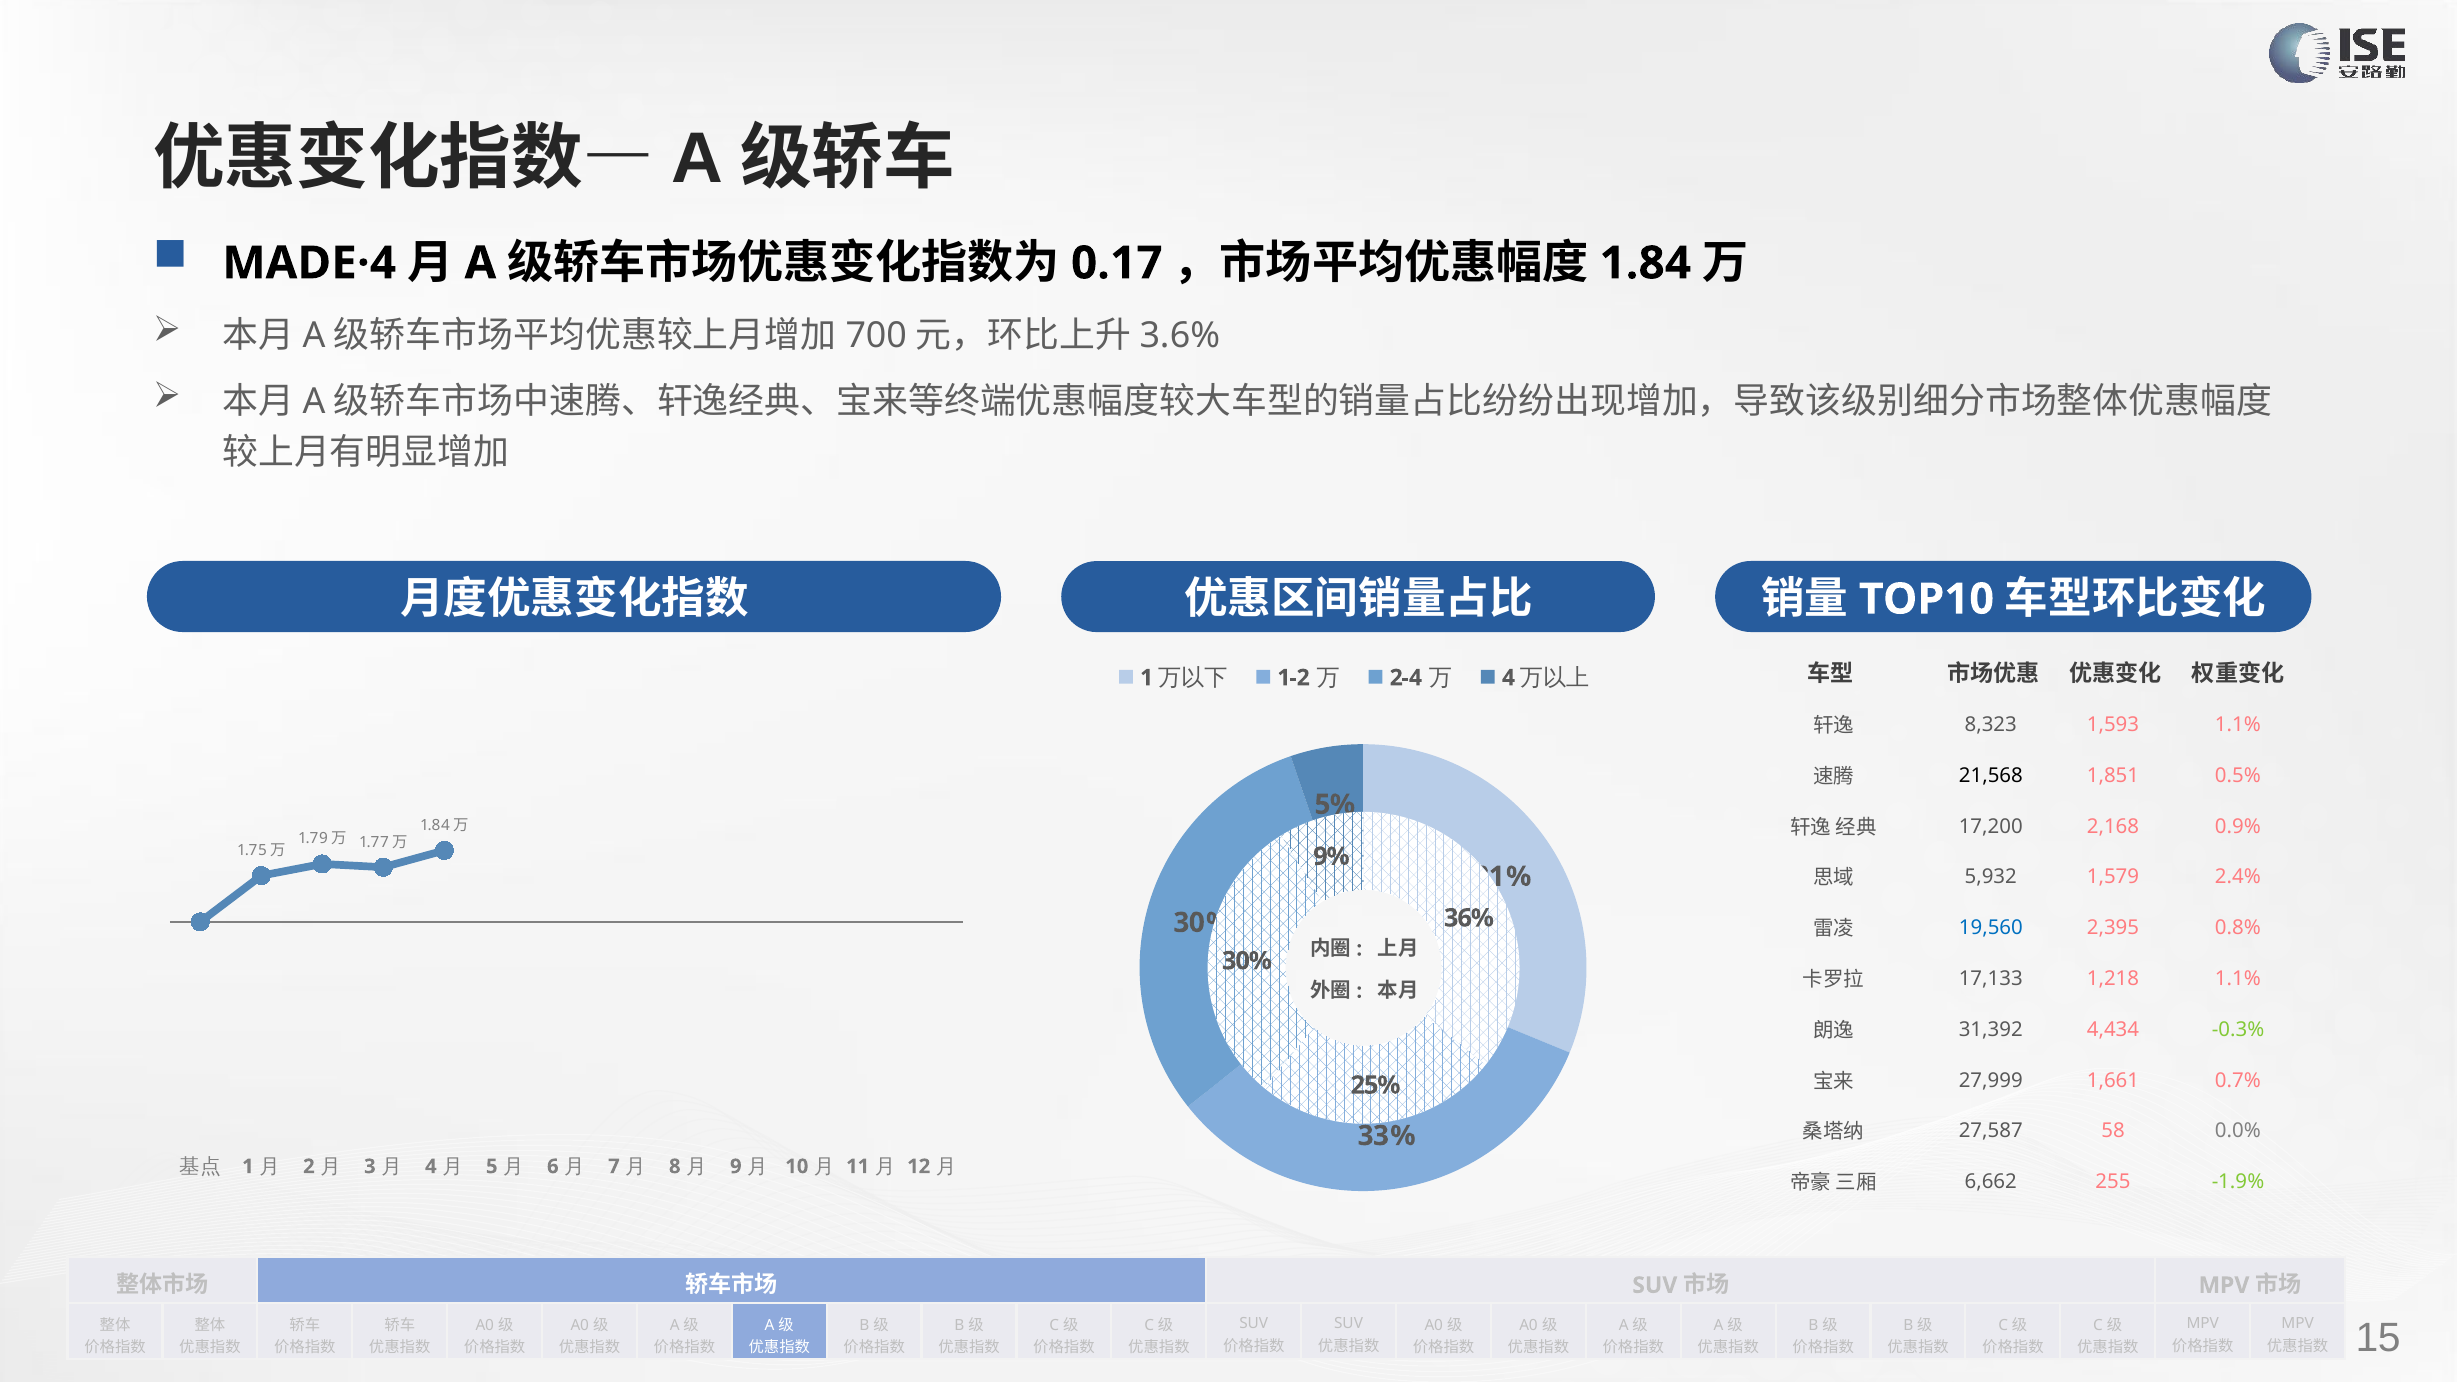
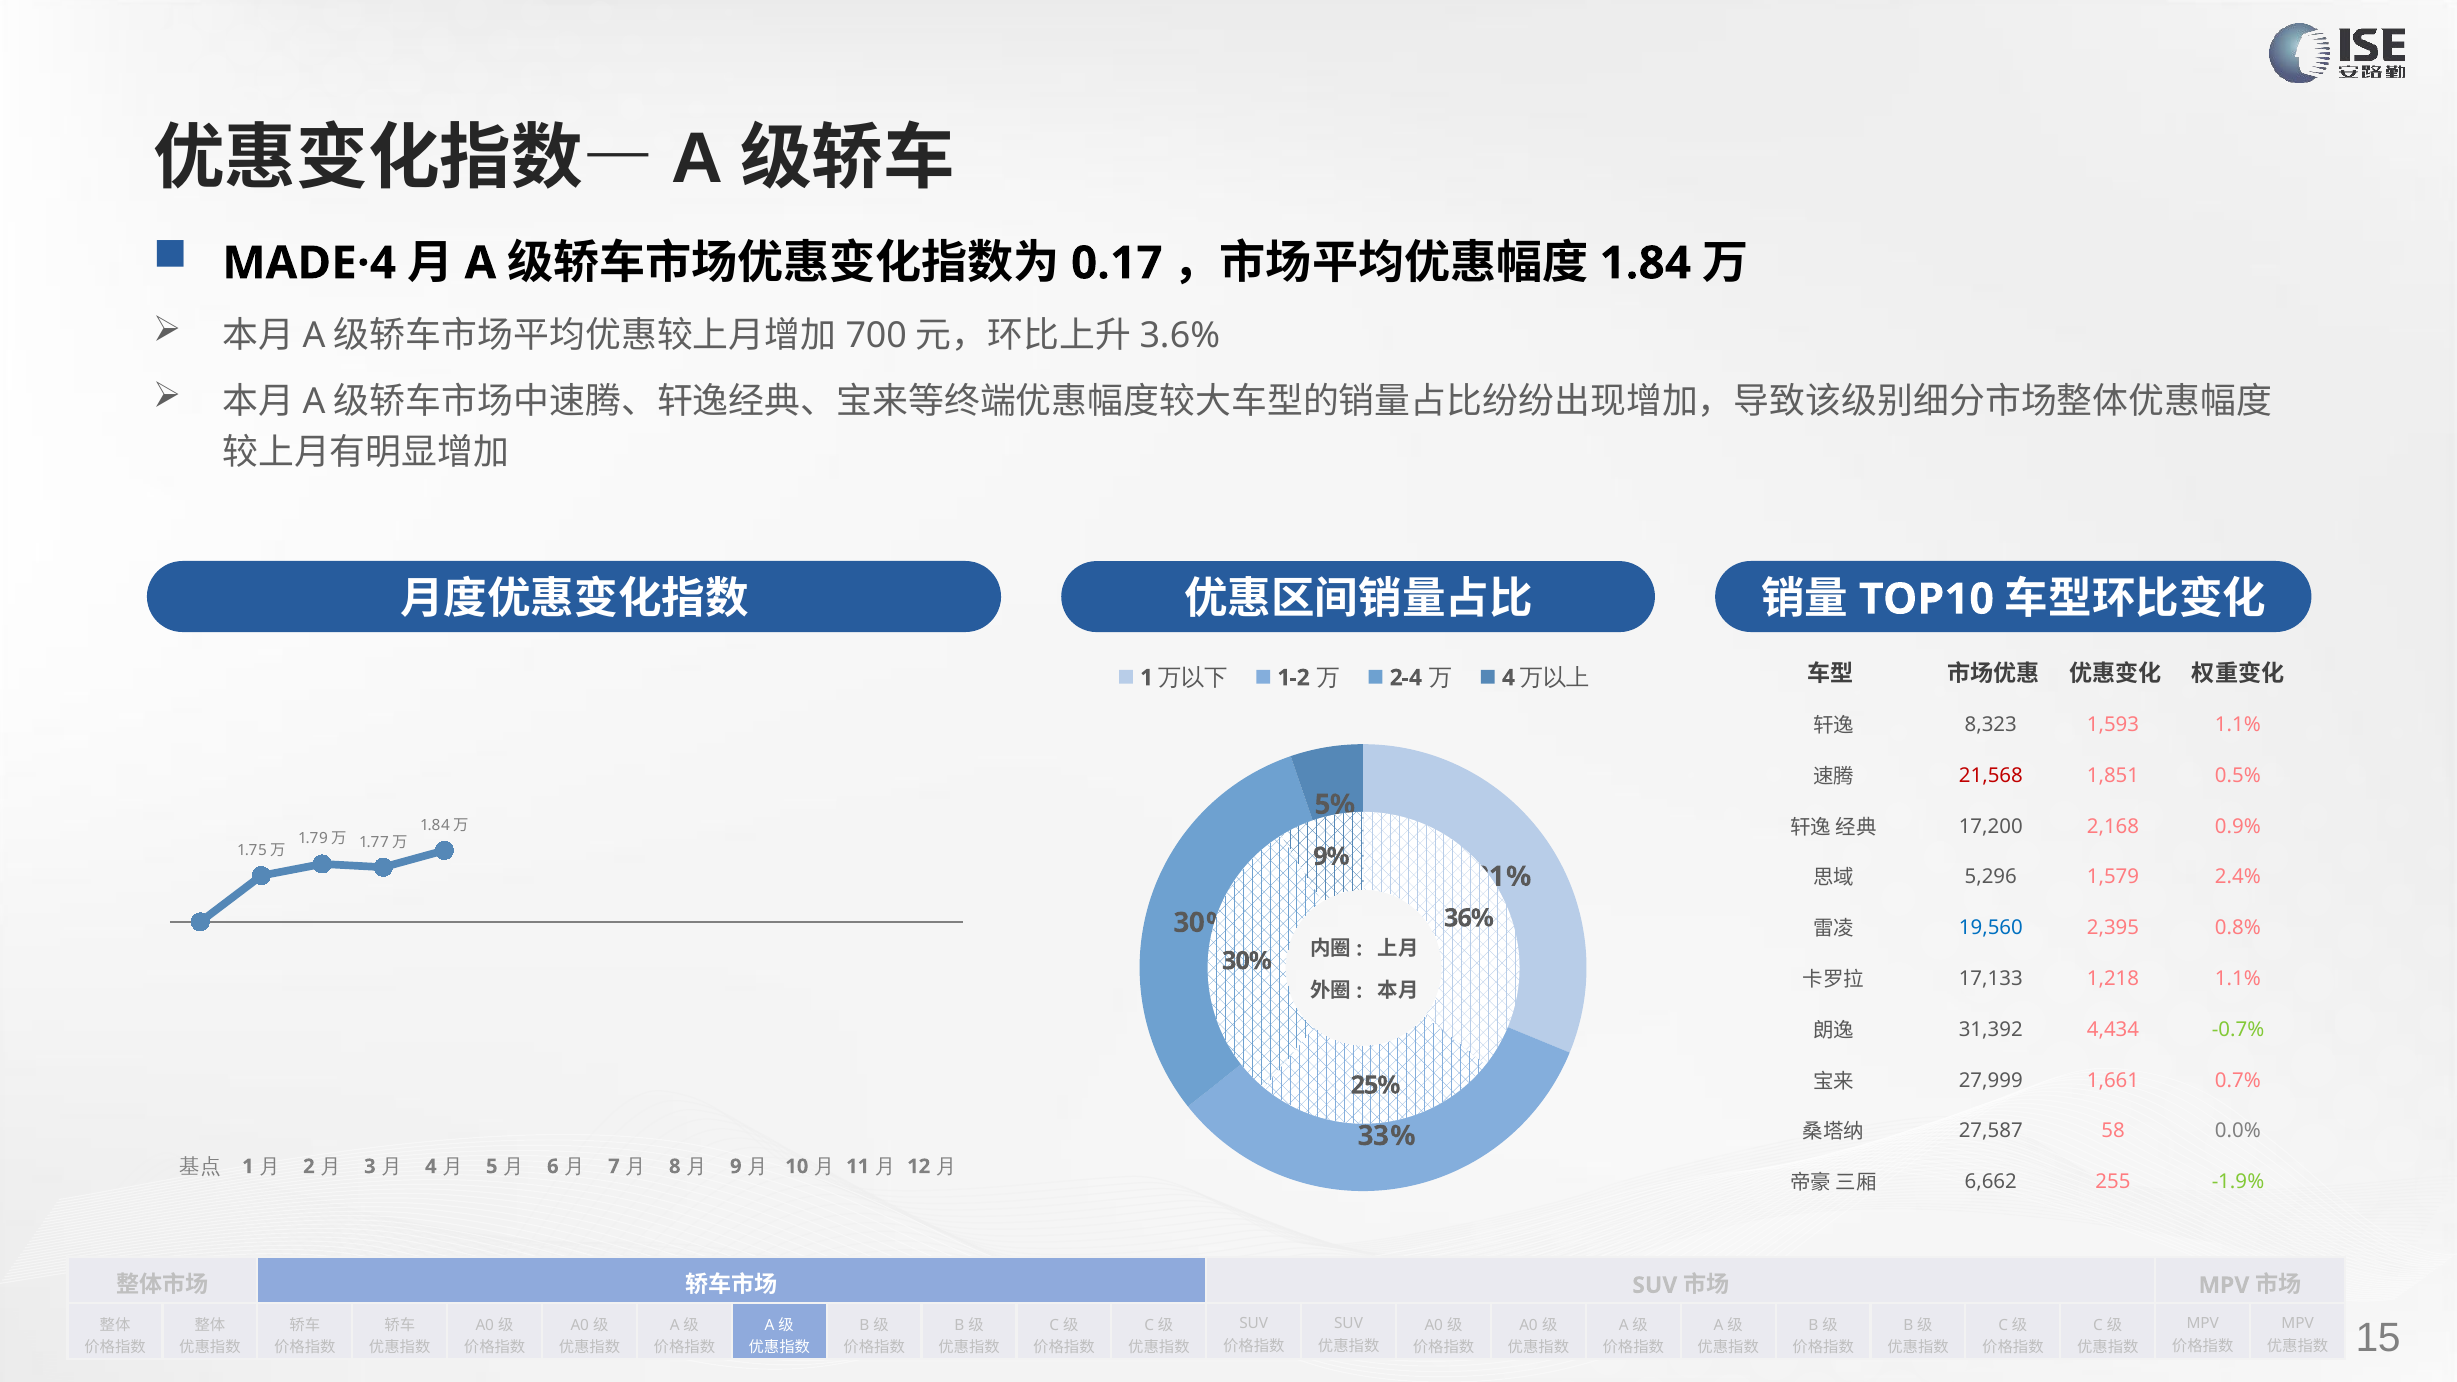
21,568 colour: black -> red (1991, 776)
5,932: 5,932 -> 5,296 (1991, 877)
-0.3%: -0.3% -> -0.7% (2238, 1030)
